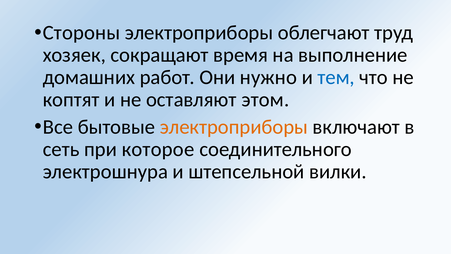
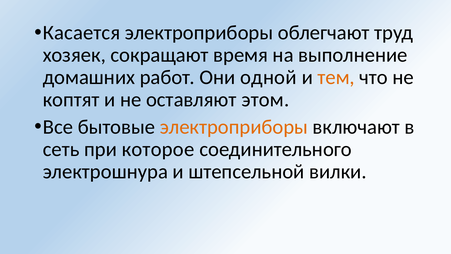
Стороны: Стороны -> Касается (82, 33)
нужно: нужно -> одной (268, 77)
тем colour: blue -> orange (336, 77)
